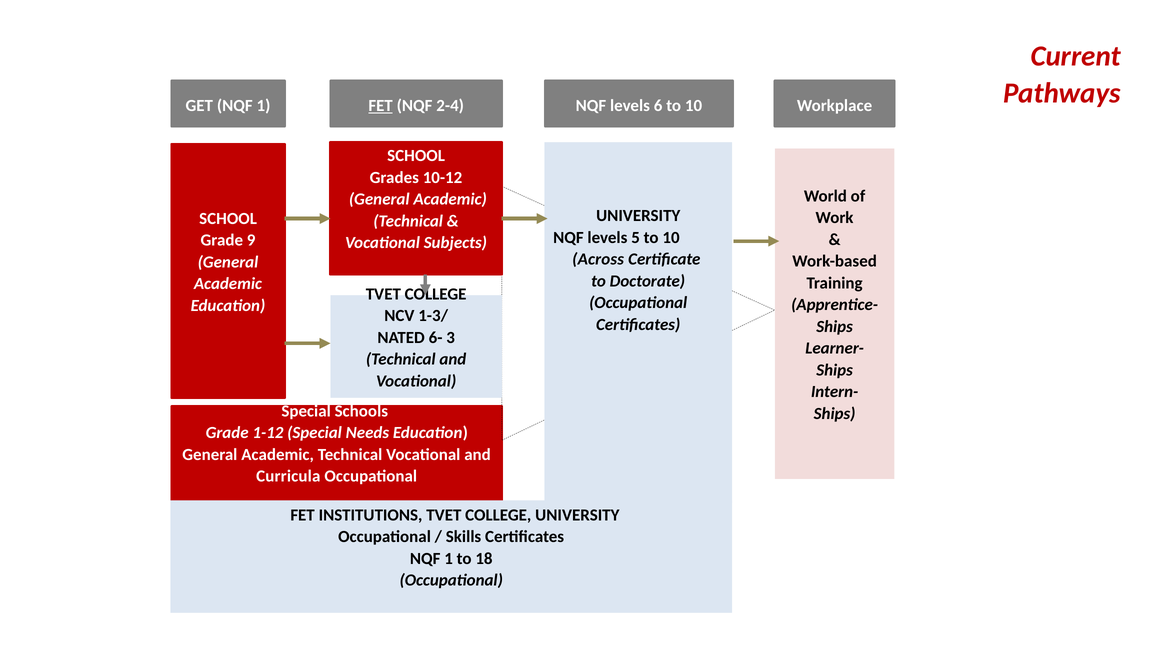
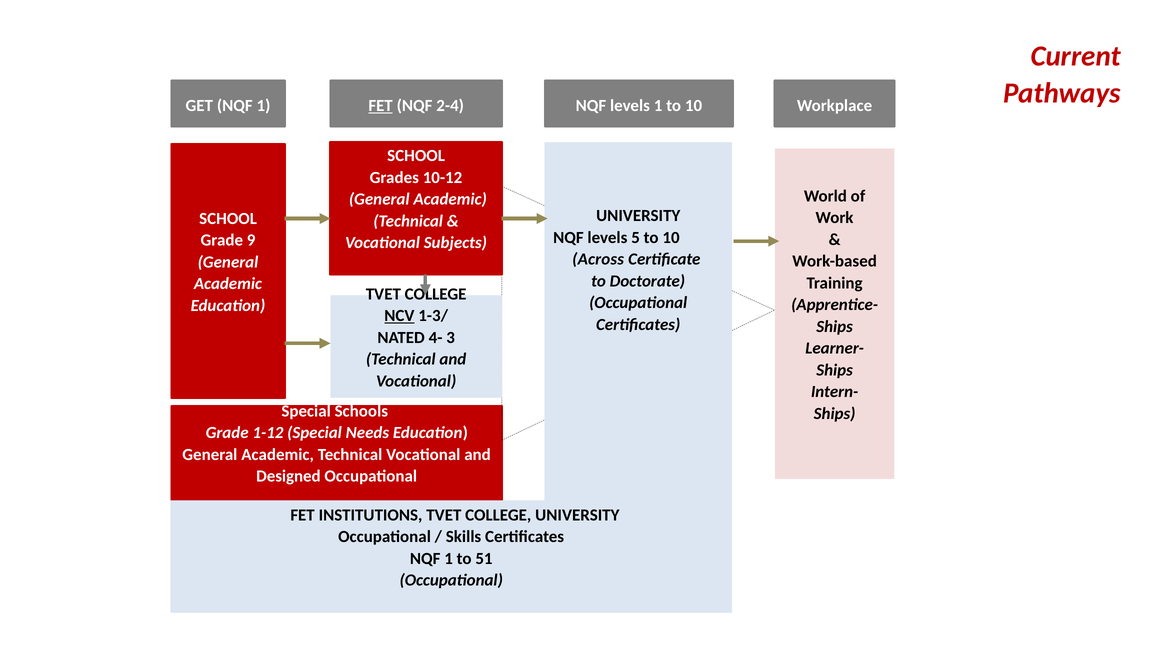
levels 6: 6 -> 1 (658, 106)
NCV underline: none -> present (399, 316)
6-: 6- -> 4- (436, 338)
Curricula: Curricula -> Designed (288, 476)
18: 18 -> 51 (484, 559)
